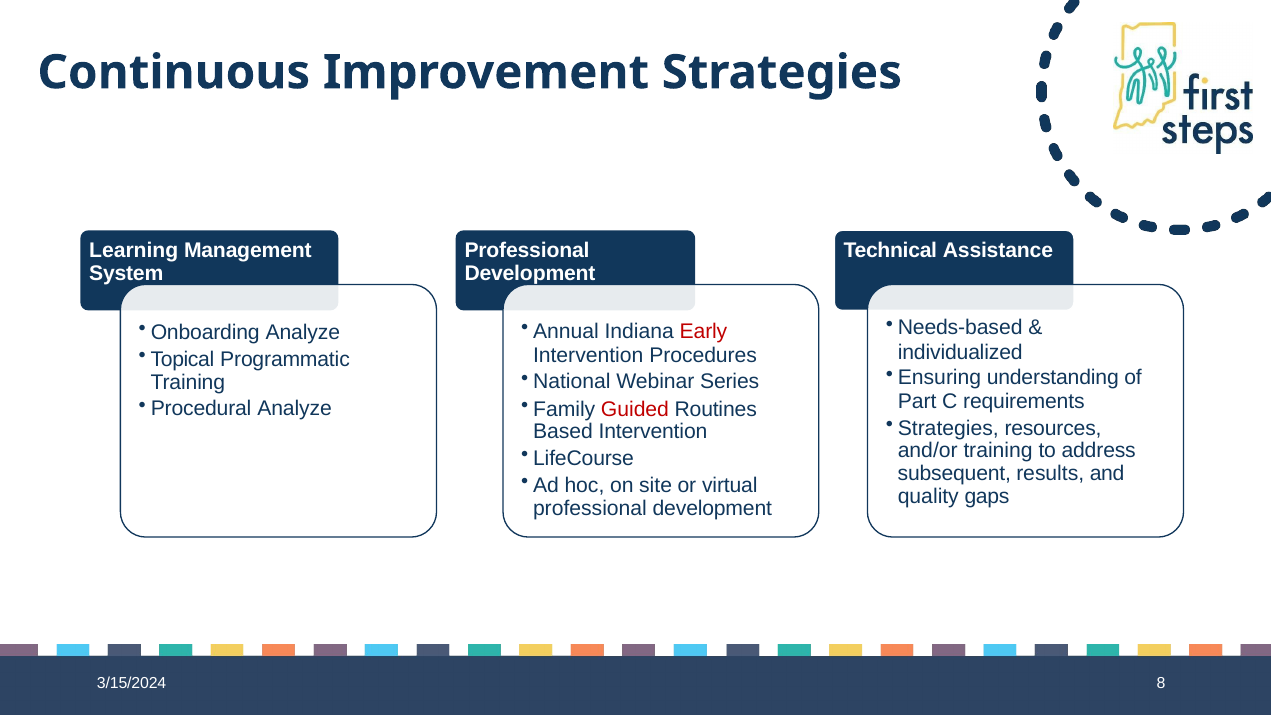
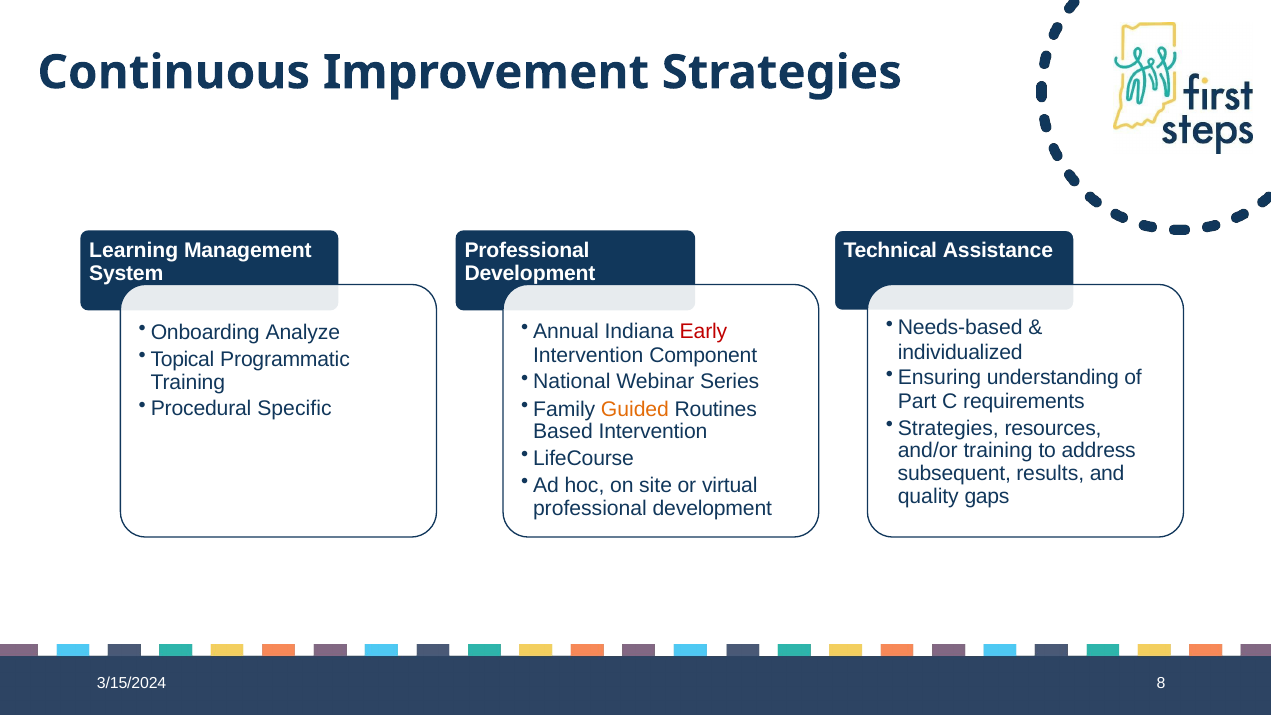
Procedures: Procedures -> Component (703, 355)
Procedural Analyze: Analyze -> Specific (294, 409)
Guided colour: red -> orange (635, 409)
